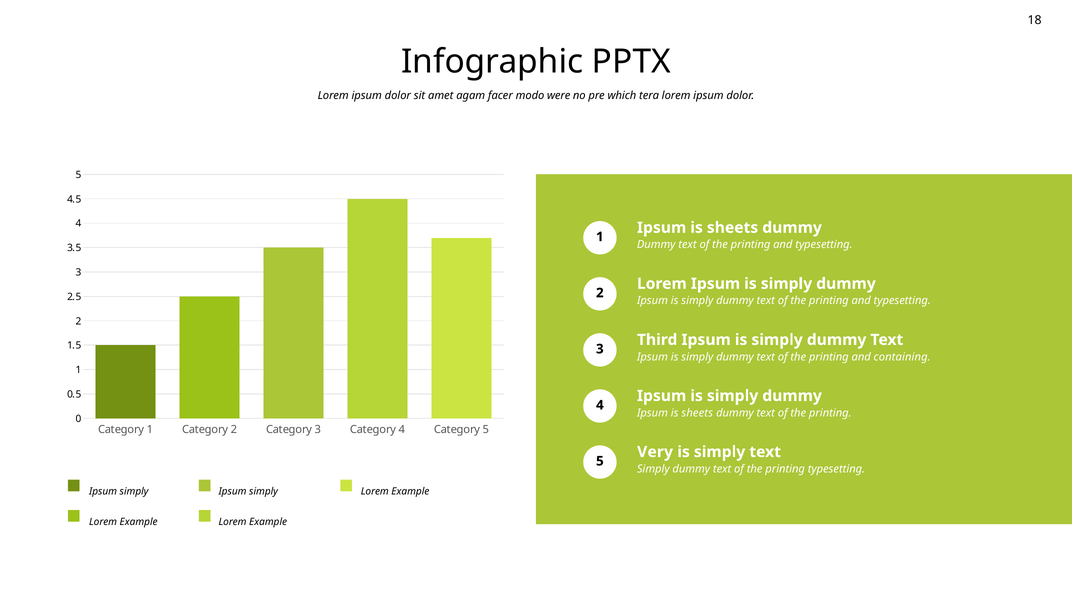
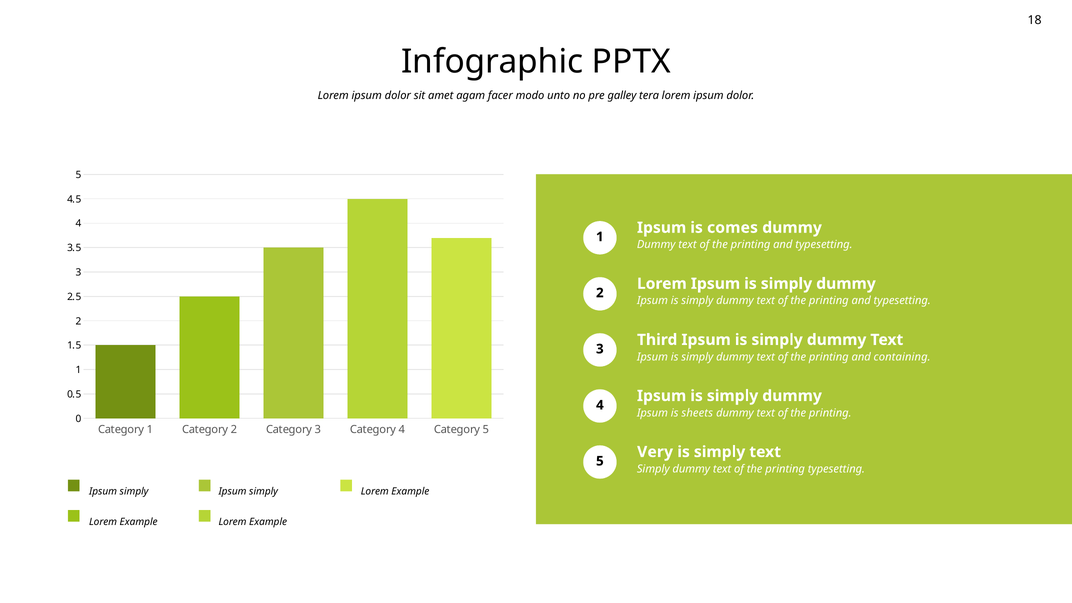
were: were -> unto (559, 95)
which: which -> galley (622, 95)
sheets: sheets -> comes (732, 228)
